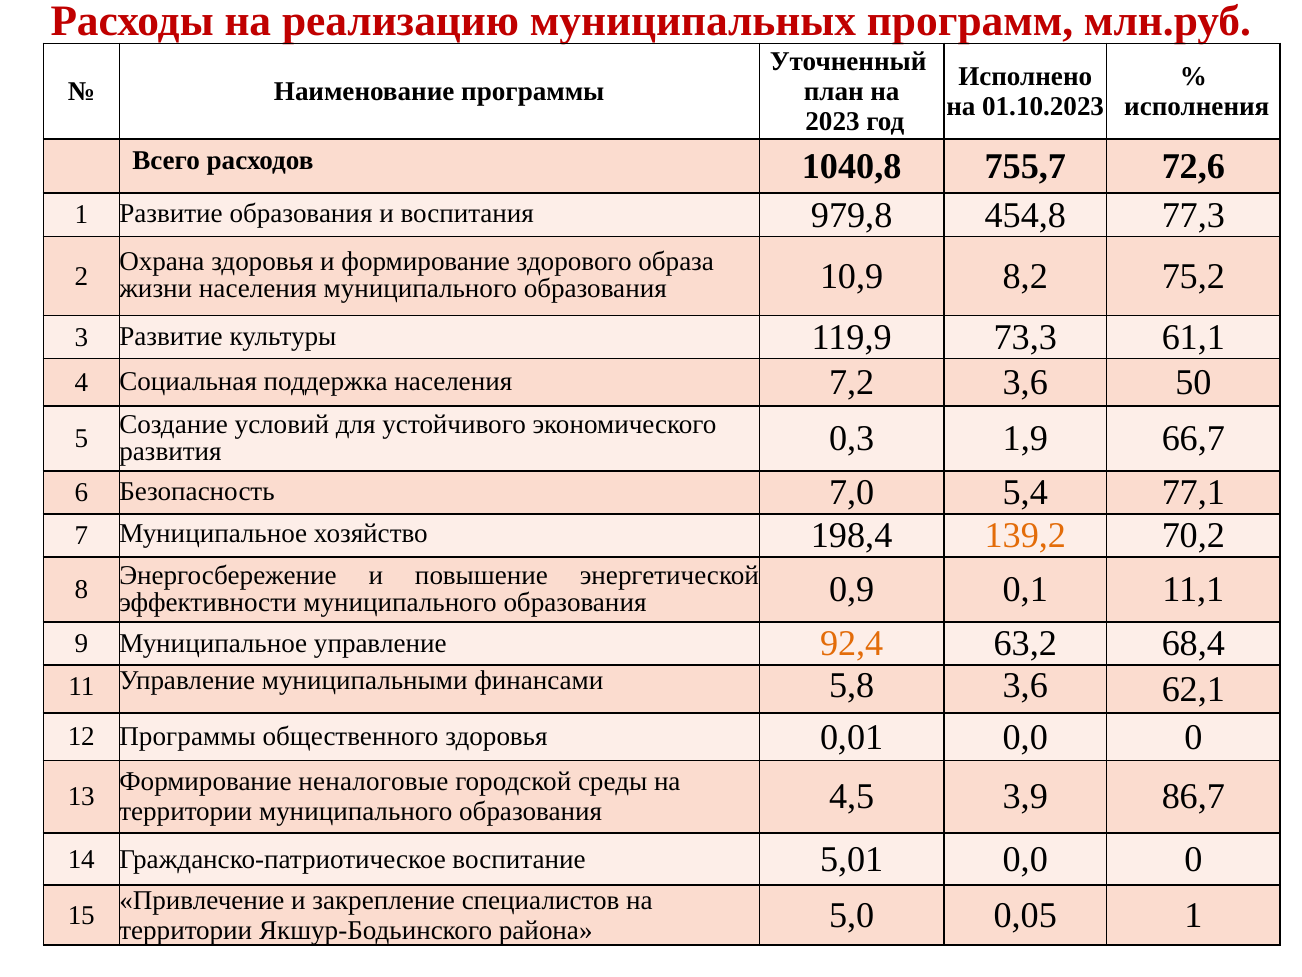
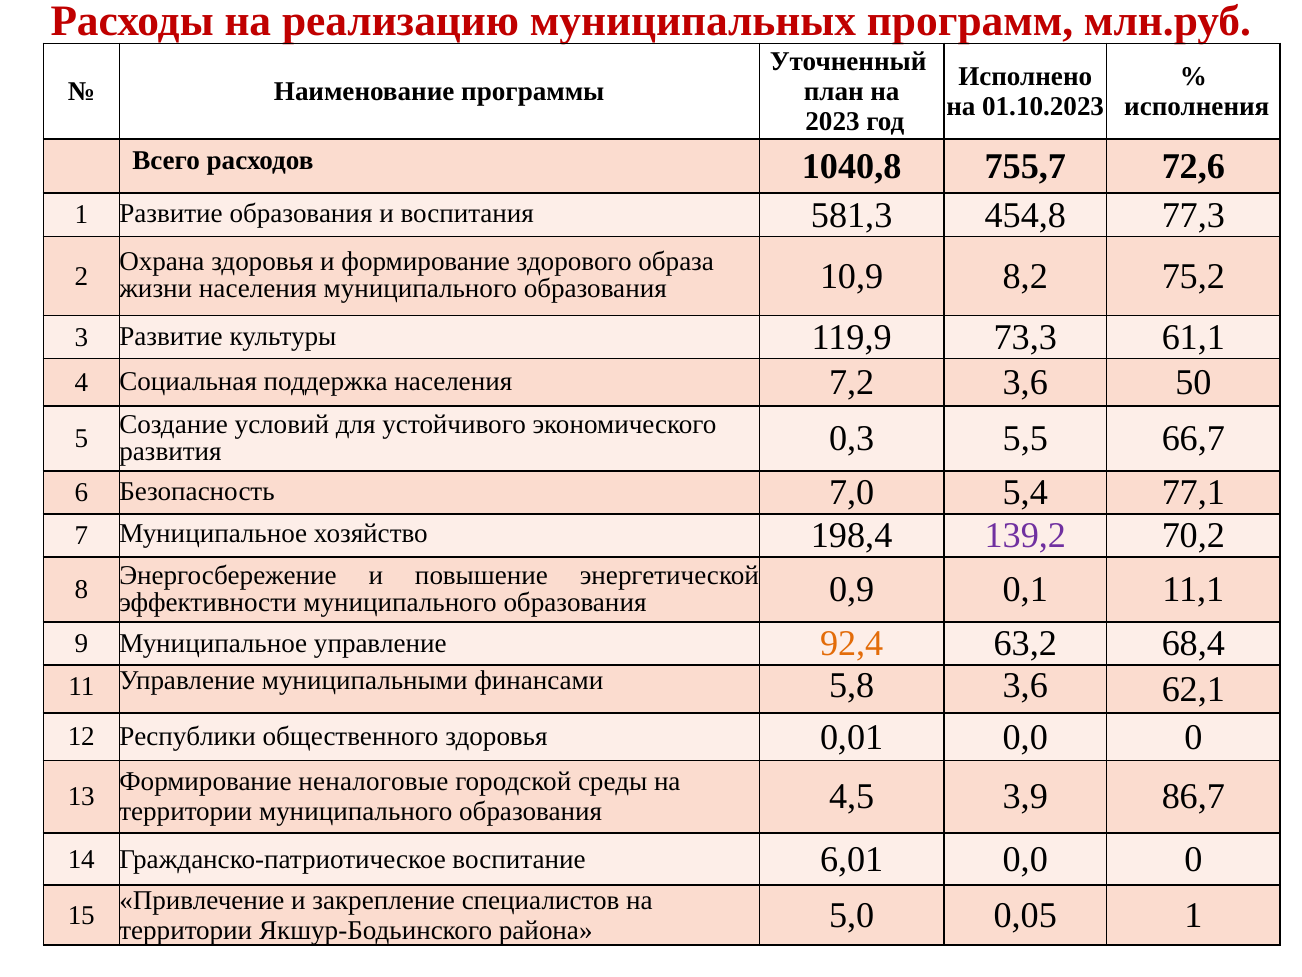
979,8: 979,8 -> 581,3 (852, 215)
1,9: 1,9 -> 5,5 (1025, 439)
139,2 colour: orange -> purple (1025, 536)
12 Программы: Программы -> Республики (188, 737)
5,01: 5,01 -> 6,01 (852, 859)
